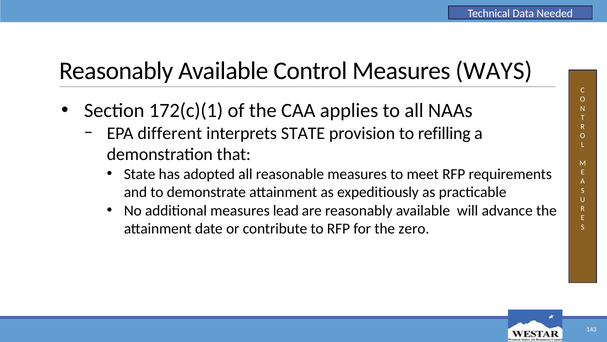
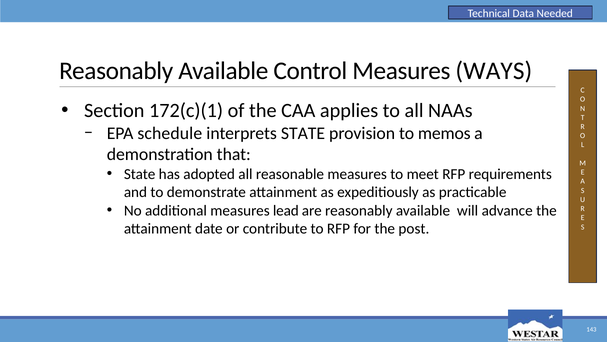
different: different -> schedule (170, 133)
refilling: refilling -> memos (444, 133)
zero: zero -> post (414, 229)
